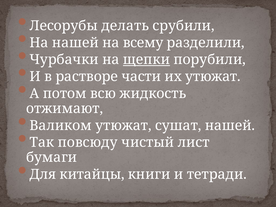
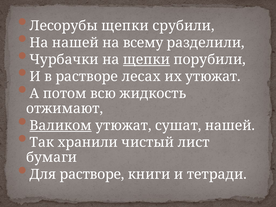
Лесорубы делать: делать -> щепки (125, 26)
части: части -> лесах (141, 77)
Валиком underline: none -> present (61, 125)
повсюду: повсюду -> хранили (88, 142)
Для китайцы: китайцы -> растворе (92, 174)
